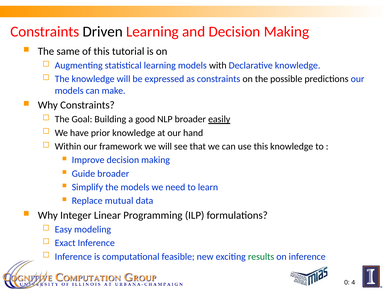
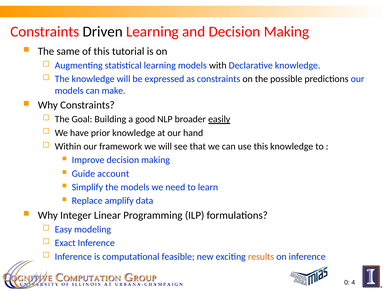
Guide broader: broader -> account (113, 174)
mutual: mutual -> amplify (119, 201)
results colour: green -> orange (261, 257)
